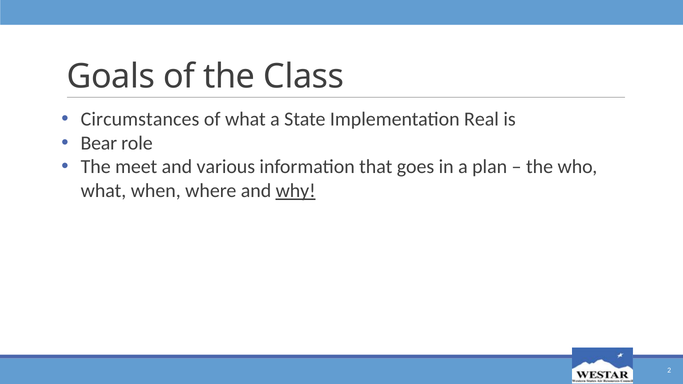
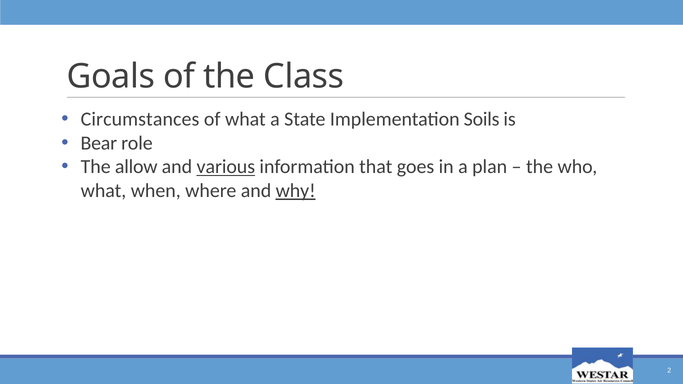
Real: Real -> Soils (482, 119)
meet: meet -> allow (136, 167)
various underline: none -> present (226, 167)
